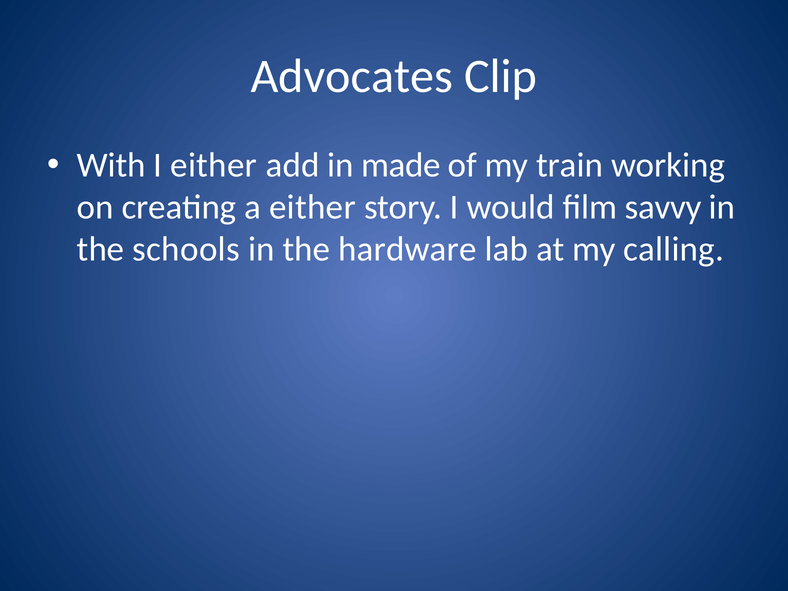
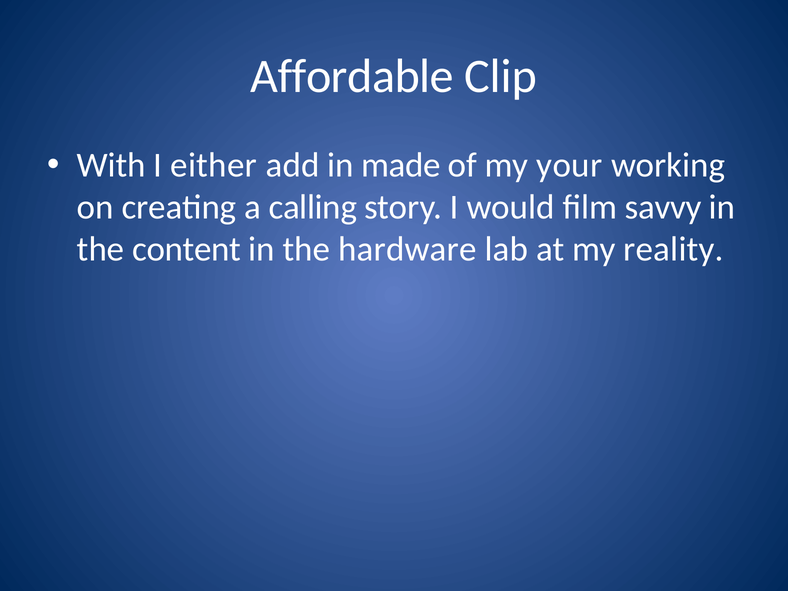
Advocates: Advocates -> Affordable (352, 76)
train: train -> your (569, 165)
a either: either -> calling (313, 207)
schools: schools -> content (186, 249)
calling: calling -> reality (674, 249)
